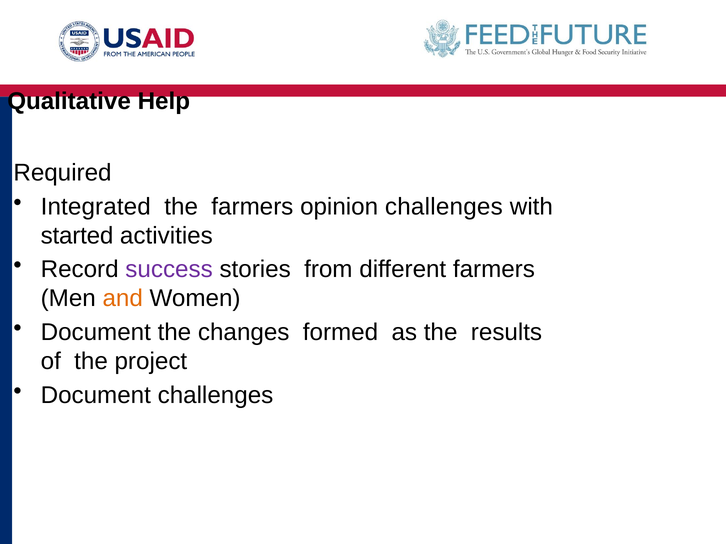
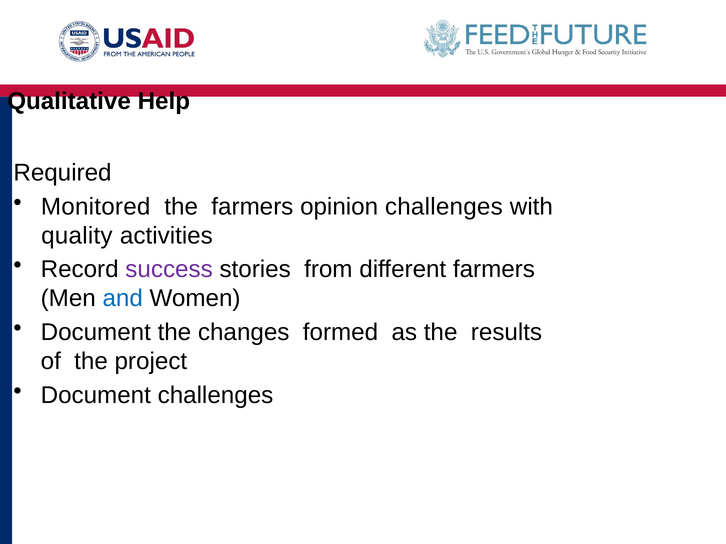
Integrated: Integrated -> Monitored (96, 207)
started: started -> quality (77, 236)
and colour: orange -> blue (123, 299)
